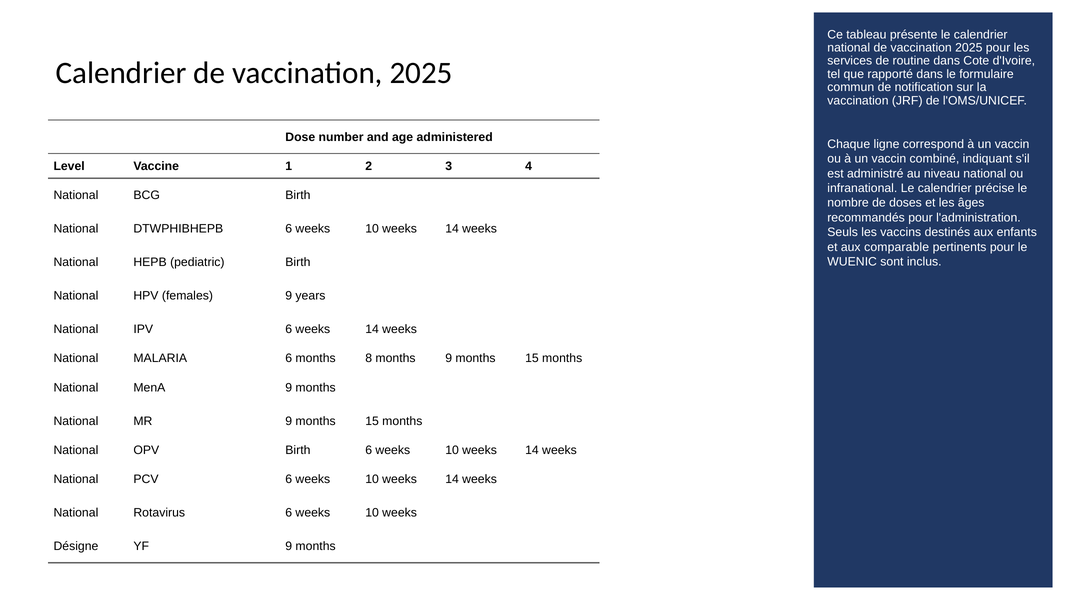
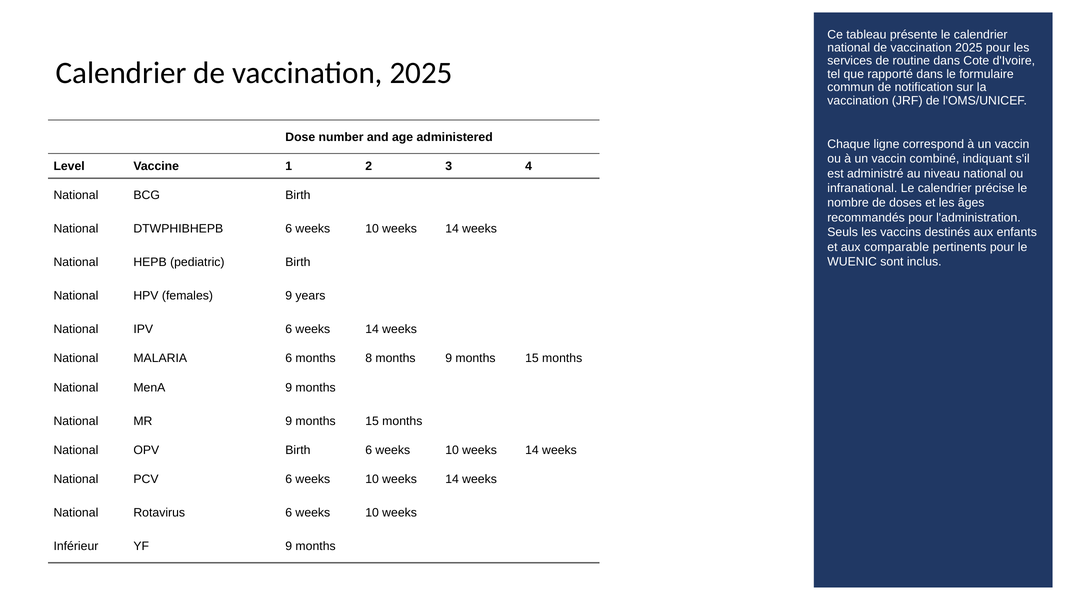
Désigne: Désigne -> Inférieur (76, 546)
